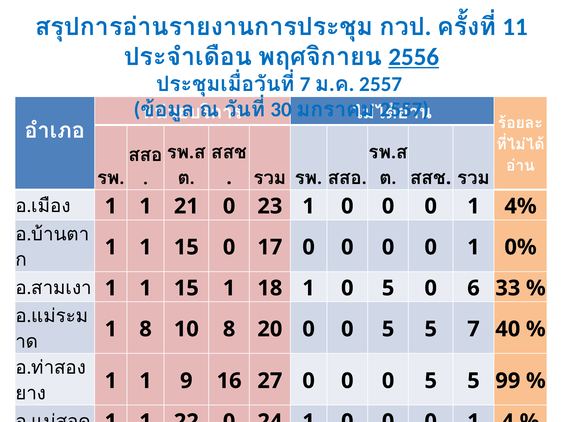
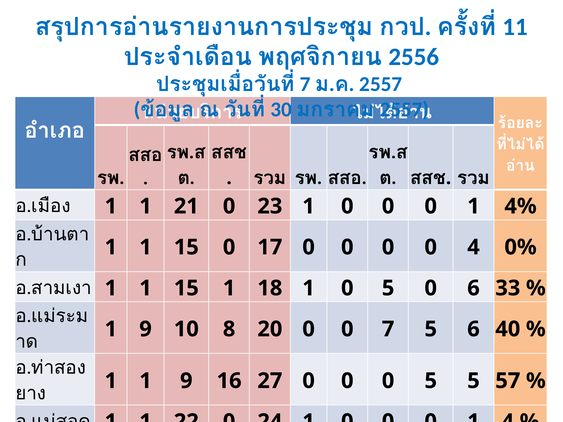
2556 underline: present -> none (414, 57)
1: 1 -> 4 (473, 247)
8: 8 -> 9 (146, 329)
20 0 0 5: 5 -> 7 (388, 329)
5 7: 7 -> 6 (473, 329)
99: 99 -> 57 (508, 381)
